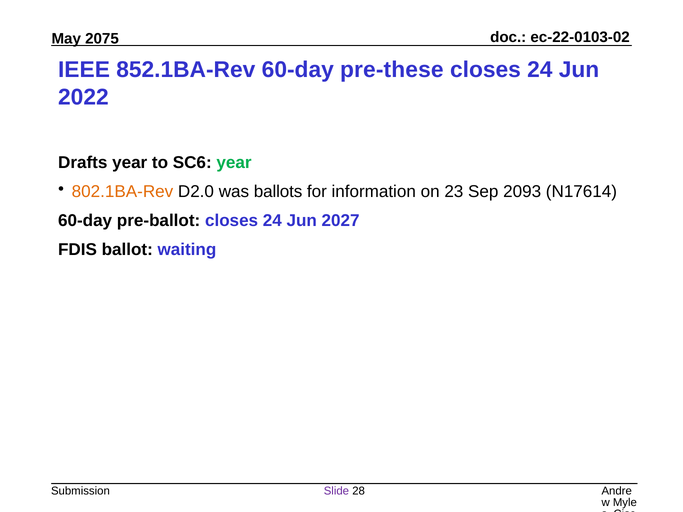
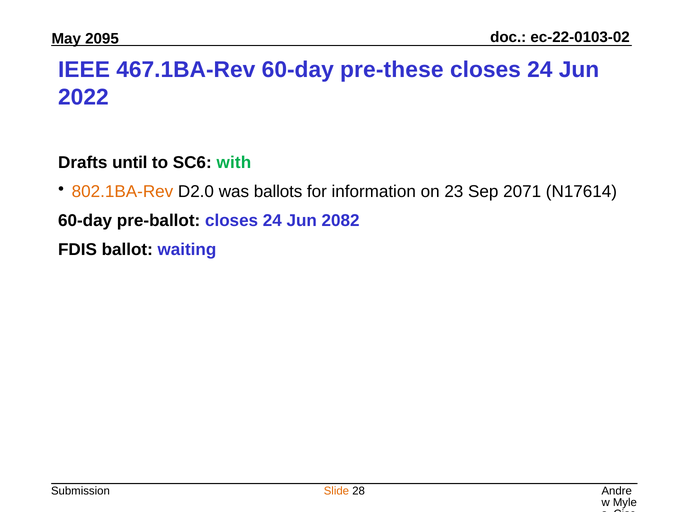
2075: 2075 -> 2095 (102, 39)
852.1BA-Rev: 852.1BA-Rev -> 467.1BA-Rev (186, 70)
Drafts year: year -> until (130, 163)
SC6 year: year -> with (234, 163)
2093: 2093 -> 2071 (522, 192)
2027: 2027 -> 2082 (341, 221)
Slide colour: purple -> orange (336, 491)
